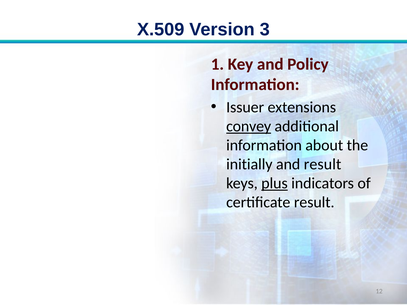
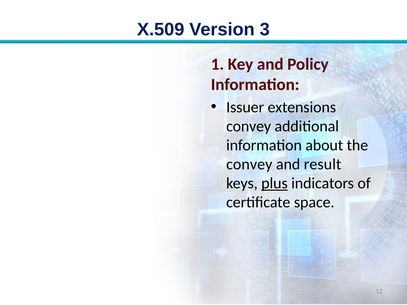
convey underline: present -> none (249, 126)
initially: initially -> convey (249, 164)
certificate result: result -> space (314, 202)
